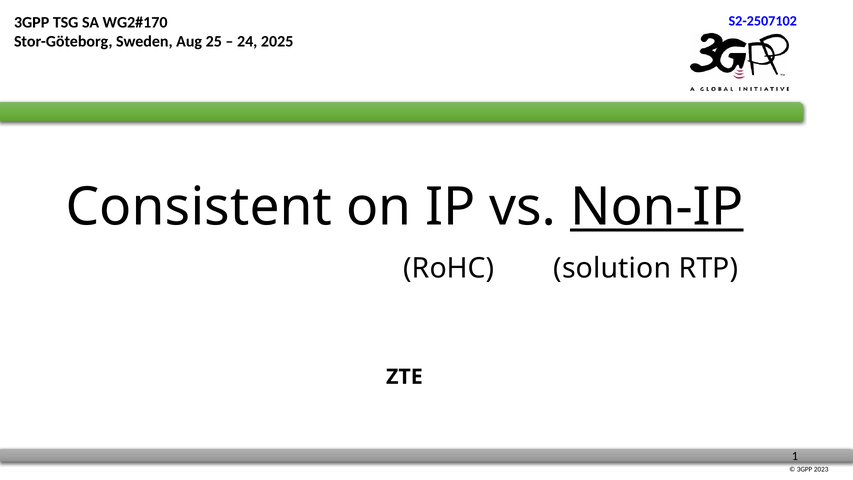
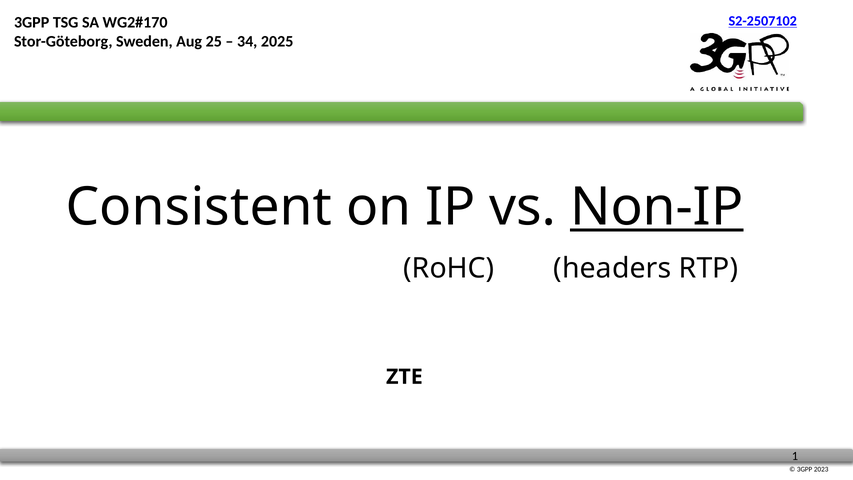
S2-2507102 underline: none -> present (763, 21)
24: 24 -> 34 (247, 41)
solution: solution -> headers (612, 268)
